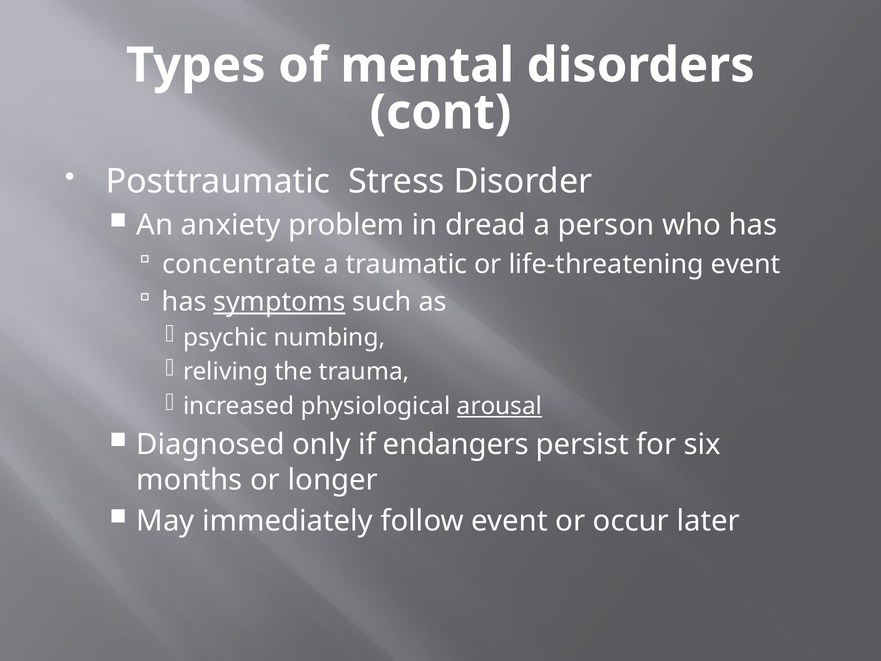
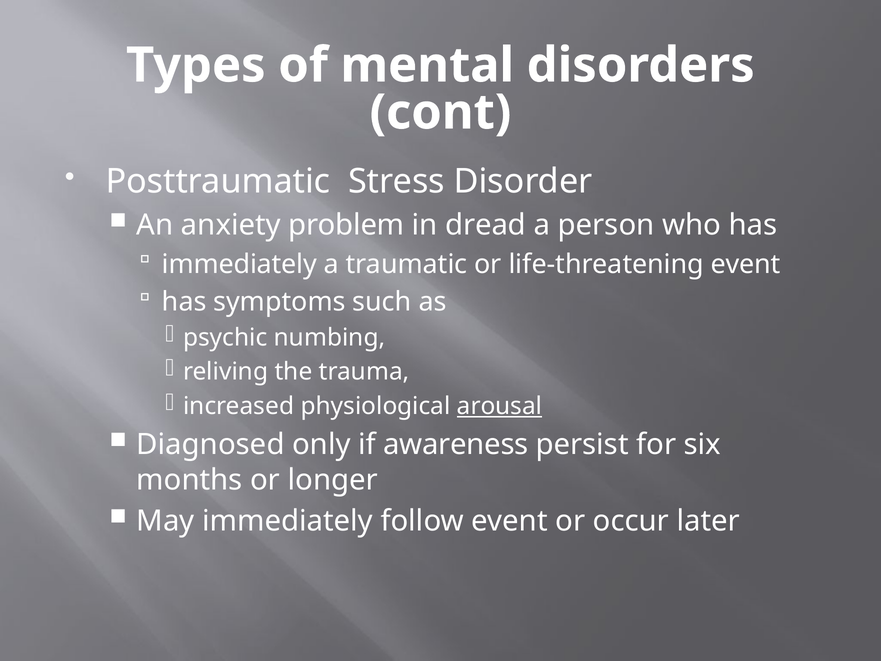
concentrate: concentrate -> immediately (239, 264)
symptoms underline: present -> none (279, 302)
endangers: endangers -> awareness (456, 444)
